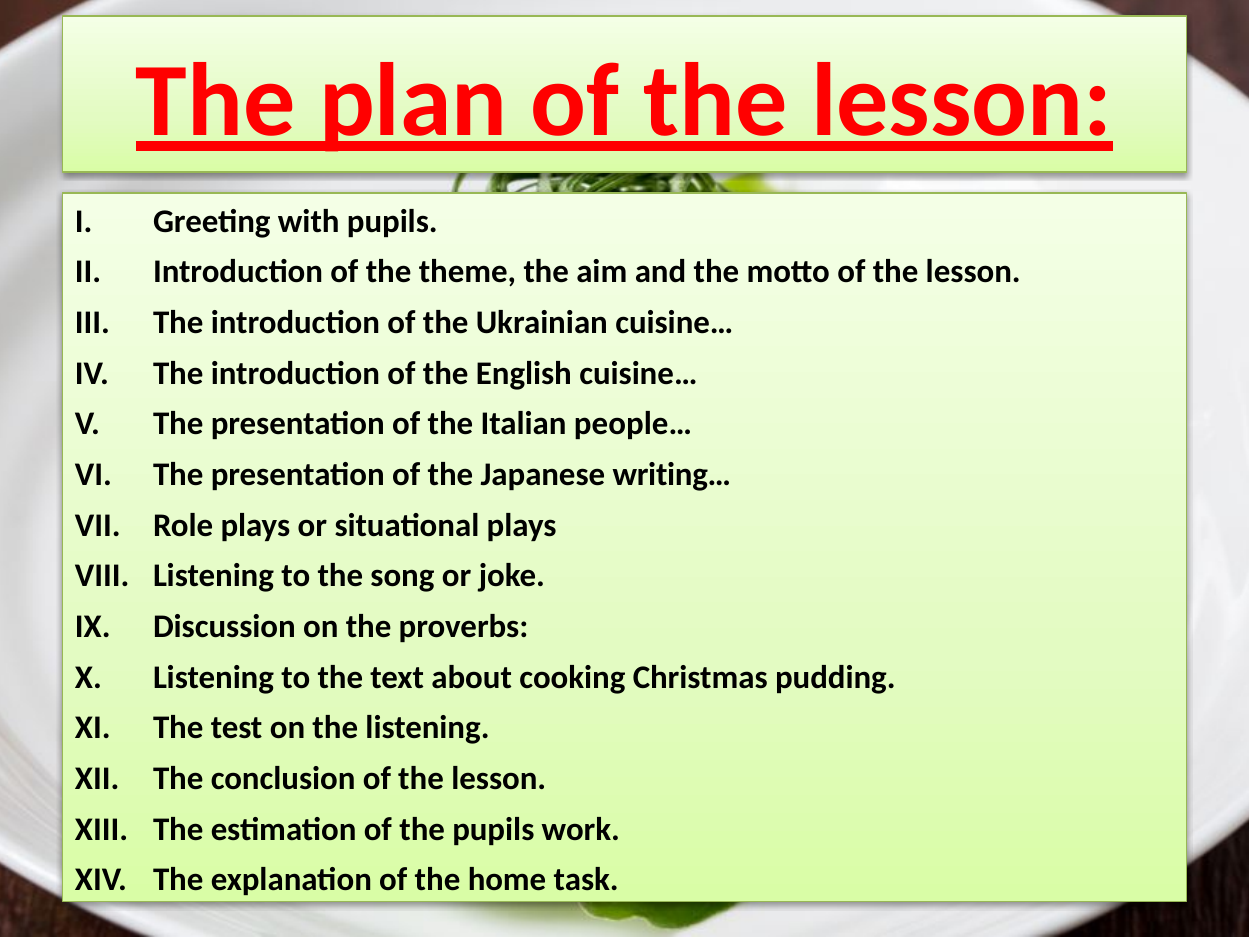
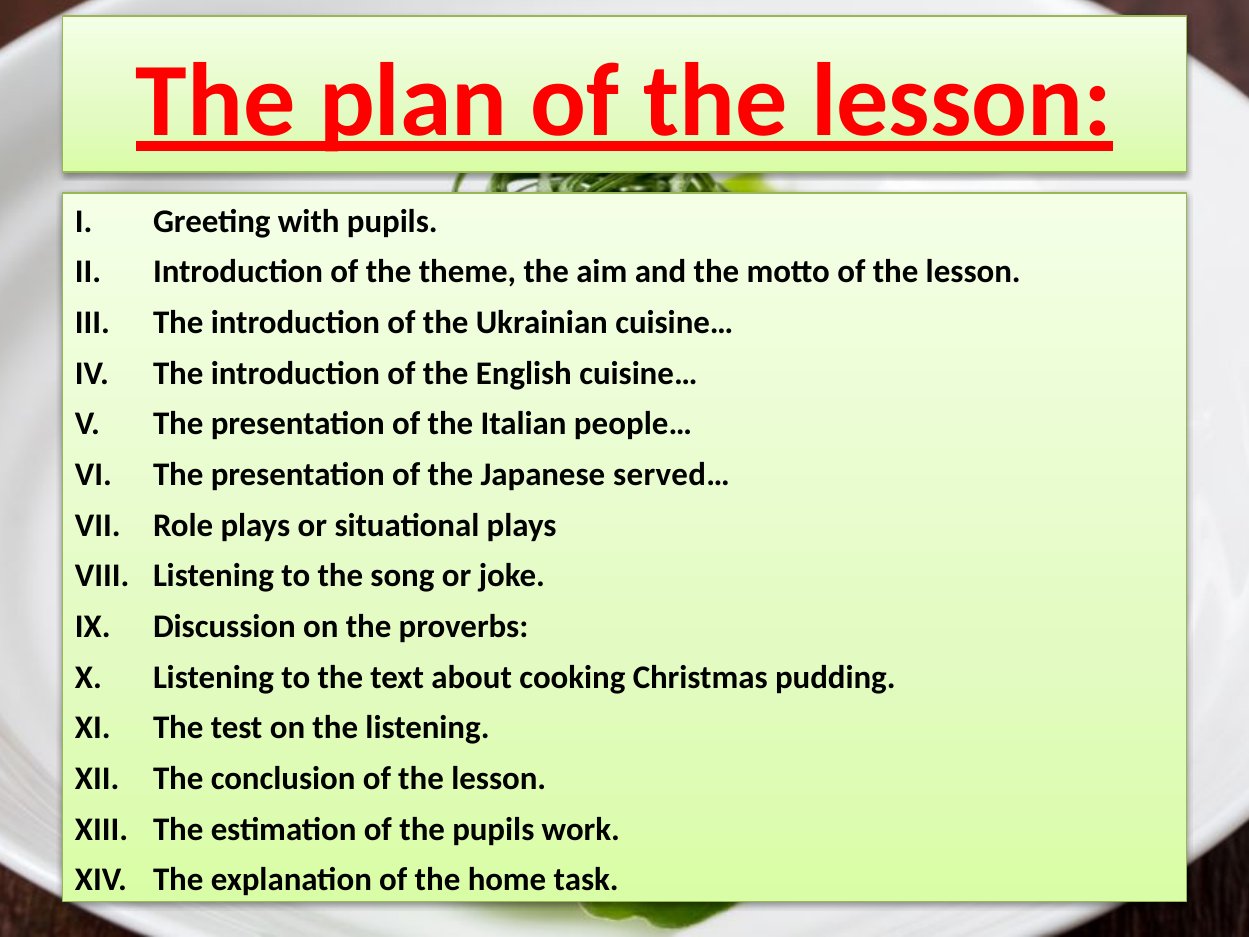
writing…: writing… -> served… (671, 475)
